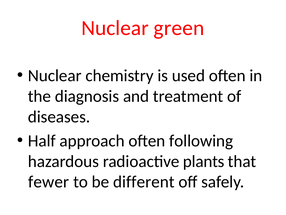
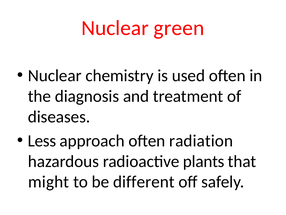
Half: Half -> Less (42, 141)
following: following -> radiation (201, 141)
fewer: fewer -> might (49, 182)
